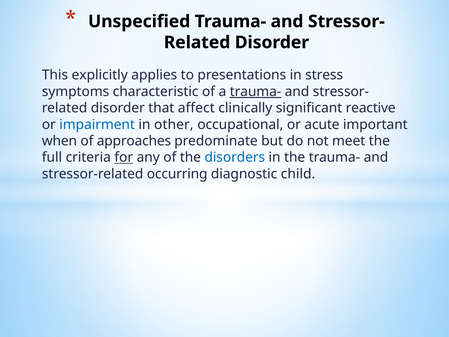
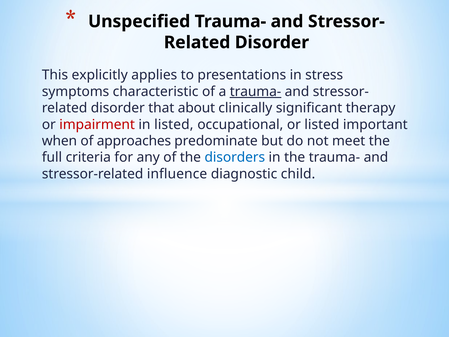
affect: affect -> about (196, 108)
reactive: reactive -> therapy (371, 108)
impairment colour: blue -> red (97, 124)
in other: other -> listed (174, 124)
or acute: acute -> listed (322, 124)
for underline: present -> none (124, 157)
occurring: occurring -> influence (177, 174)
